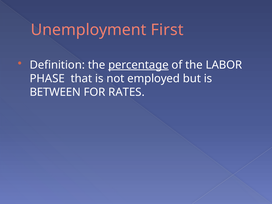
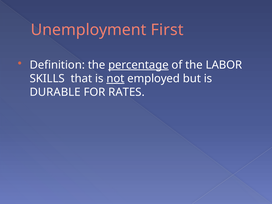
PHASE: PHASE -> SKILLS (47, 79)
not underline: none -> present (115, 79)
BETWEEN: BETWEEN -> DURABLE (55, 92)
